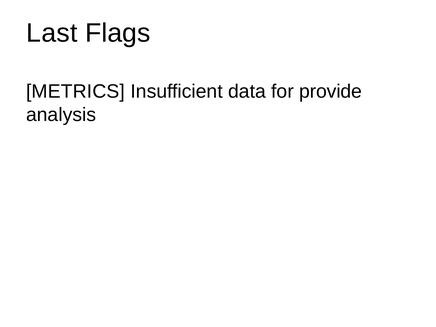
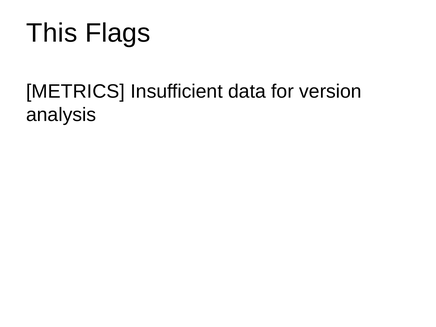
Last: Last -> This (52, 33)
provide: provide -> version (331, 91)
